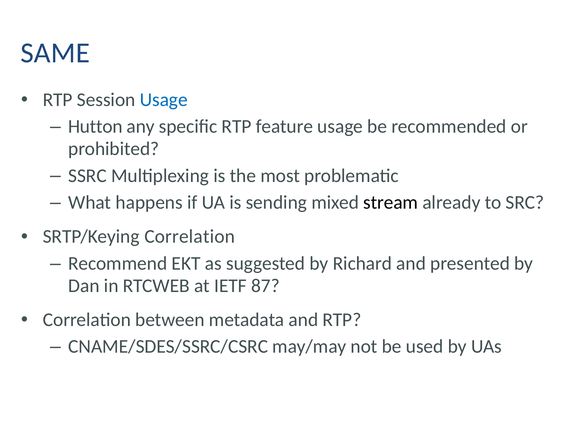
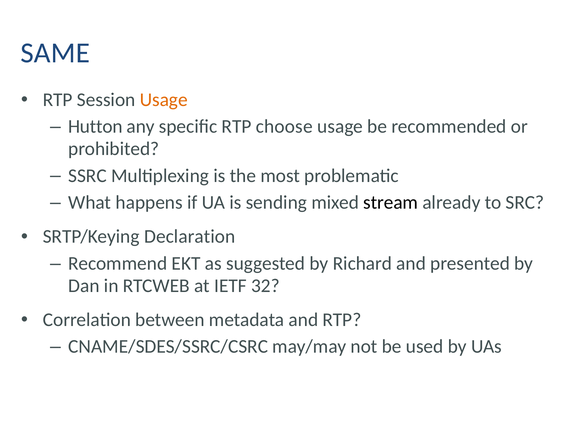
Usage colour: blue -> orange (164, 100)
feature: feature -> choose (284, 127)
SRTP/Keying Correlation: Correlation -> Declaration (190, 236)
87: 87 -> 32 (265, 285)
